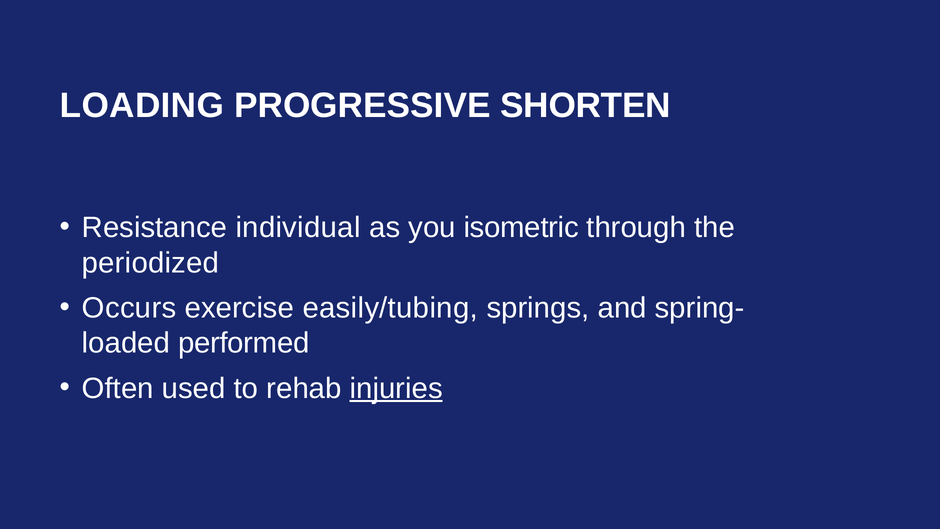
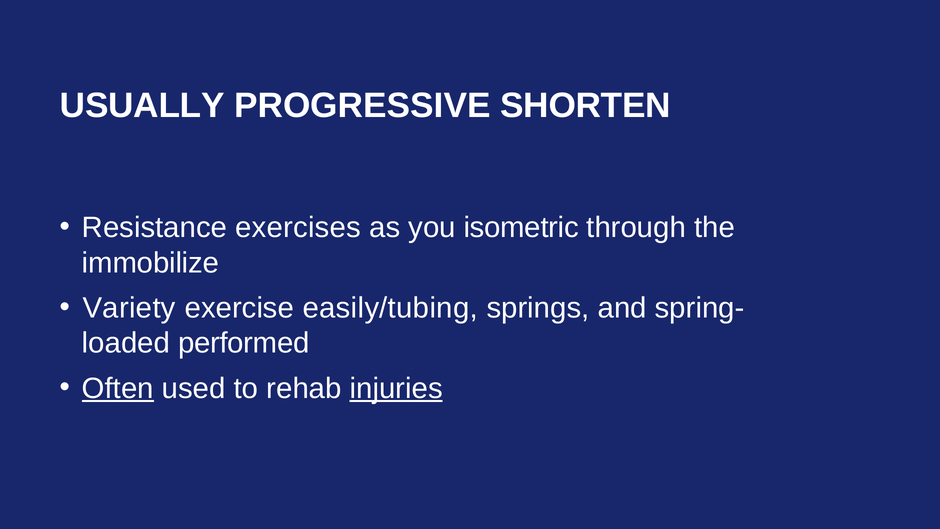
LOADING: LOADING -> USUALLY (142, 106)
individual: individual -> exercises (298, 228)
periodized: periodized -> immobilize (151, 263)
Occurs: Occurs -> Variety (129, 308)
Often underline: none -> present (118, 388)
